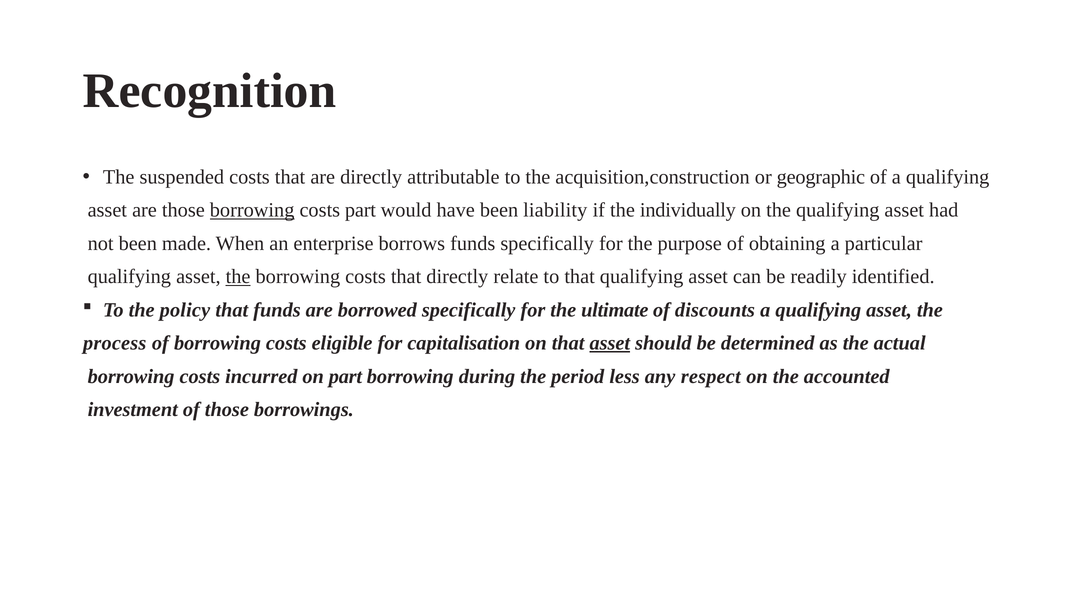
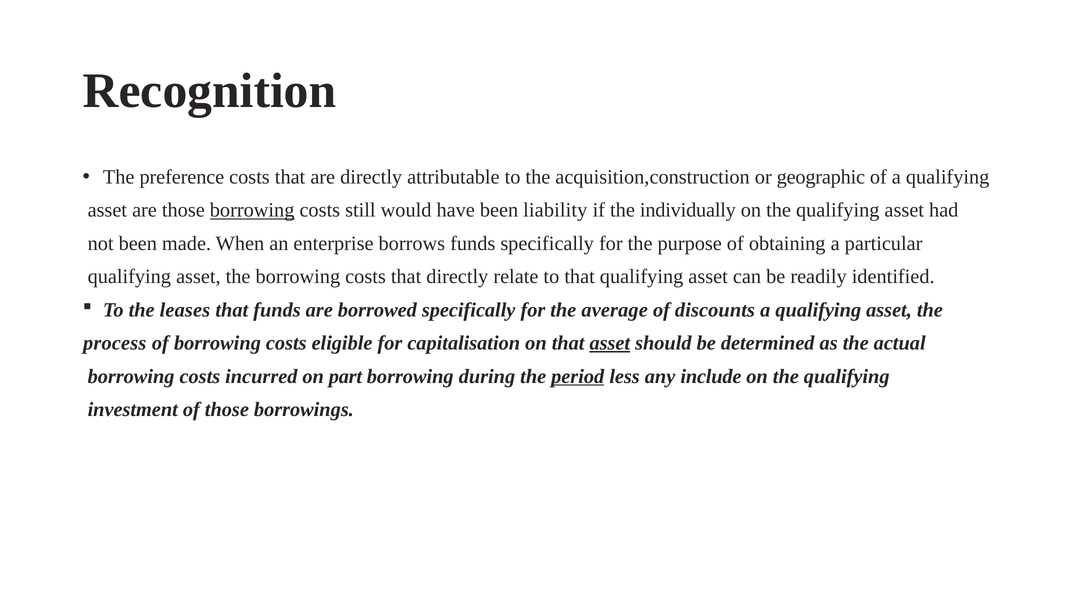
suspended: suspended -> preference (182, 177)
costs part: part -> still (360, 210)
the underline: present -> none (238, 277)
policy: policy -> leases (185, 310)
ultimate: ultimate -> average (615, 310)
period underline: none -> present (578, 377)
respect: respect -> include (711, 377)
accounted: accounted -> qualifying (847, 377)
